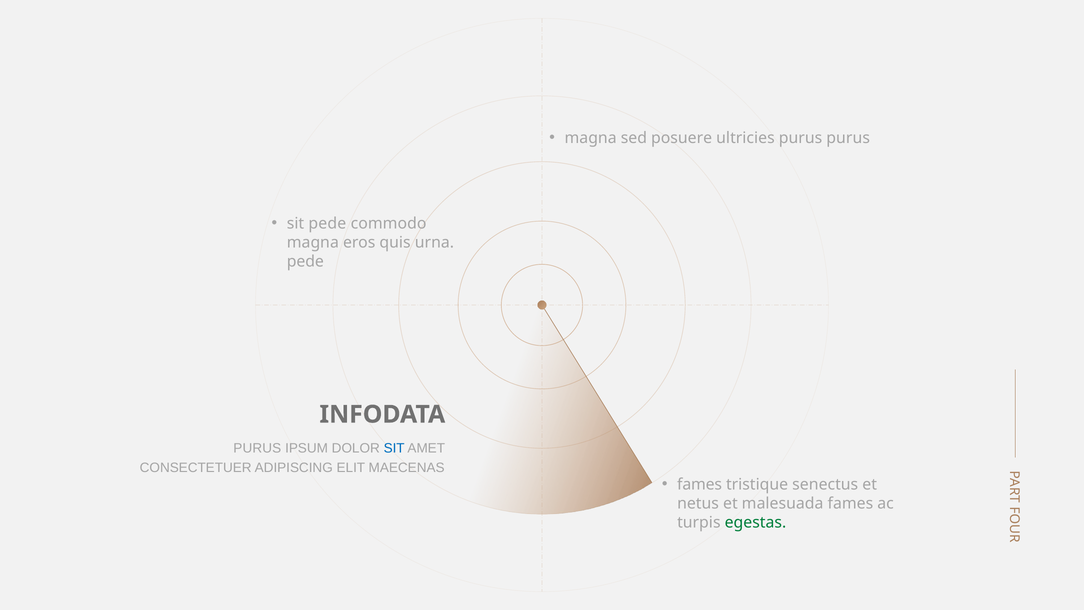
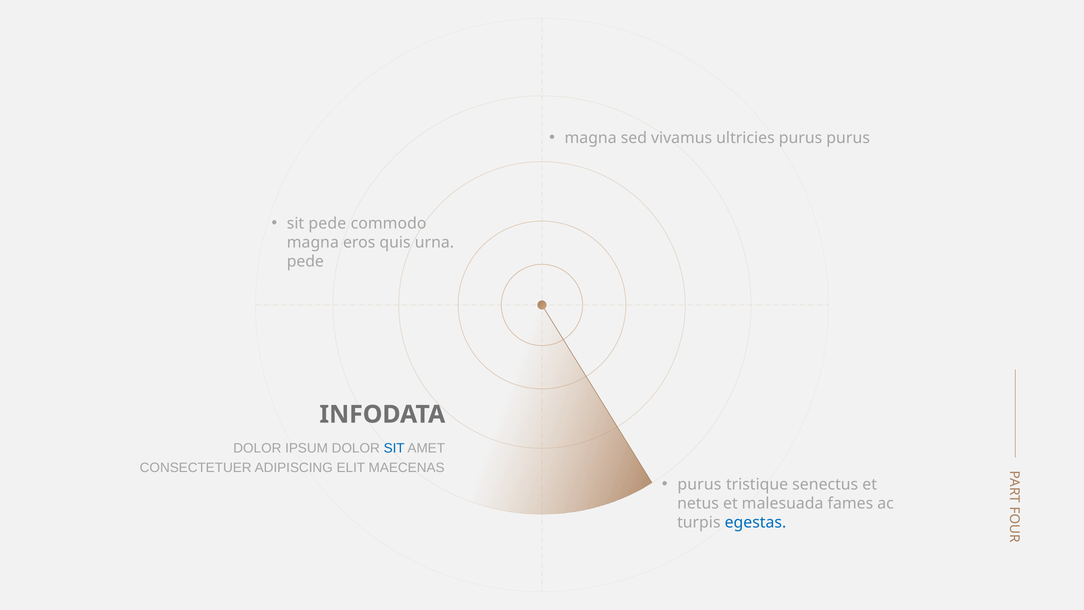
posuere: posuere -> vivamus (682, 138)
PURUS: PURUS -> DOLOR (257, 448)
fames: fames -> purus (699, 484)
egestas colour: green -> blue (755, 522)
